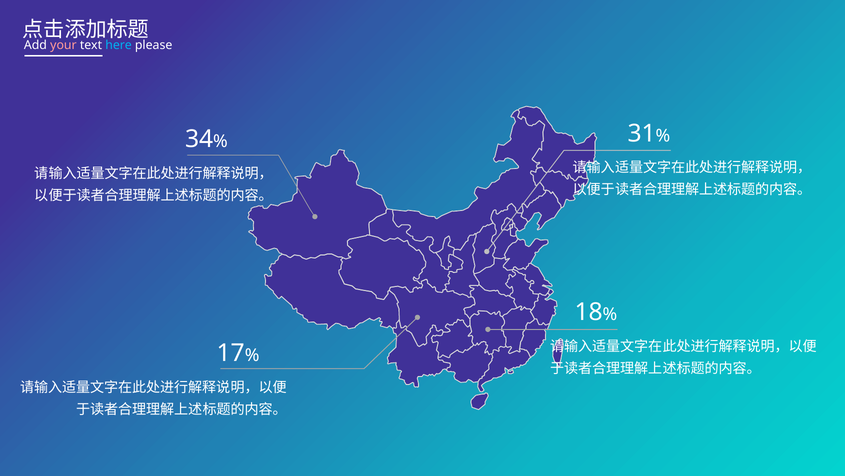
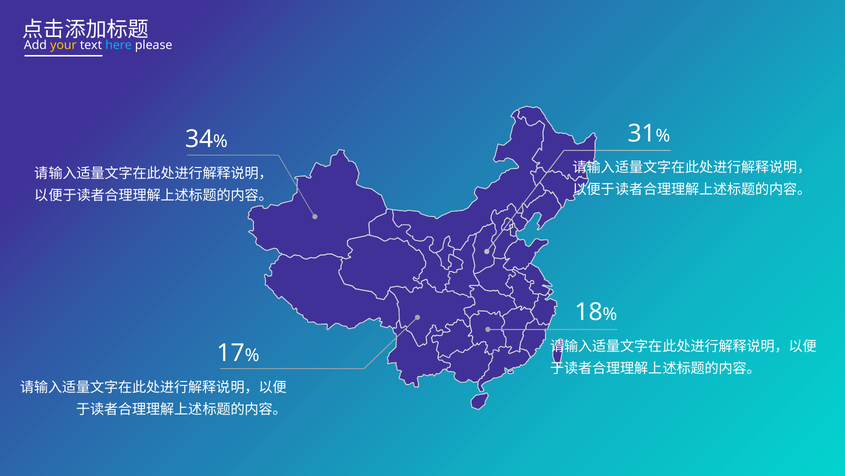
your colour: pink -> yellow (63, 45)
